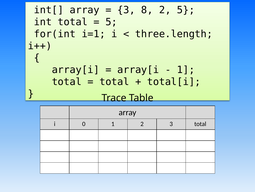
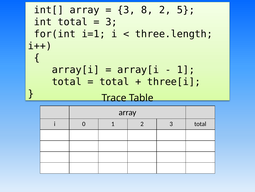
5: 5 -> 3 (111, 22)
total[i: total[i -> three[i (174, 81)
